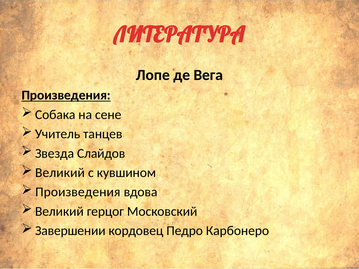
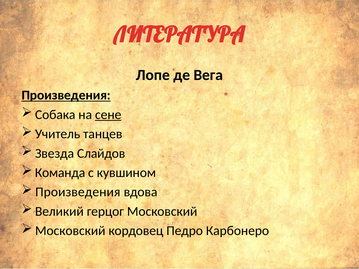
сене underline: none -> present (108, 115)
Великий: Великий -> Команда (60, 173)
Завершении: Завершении -> Московский (70, 231)
